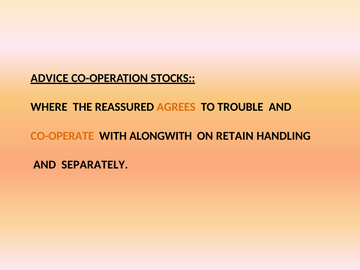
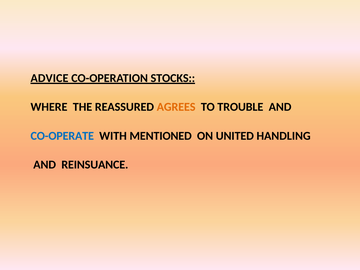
CO-OPERATE colour: orange -> blue (62, 136)
ALONGWITH: ALONGWITH -> MENTIONED (161, 136)
RETAIN: RETAIN -> UNITED (235, 136)
SEPARATELY: SEPARATELY -> REINSUANCE (95, 165)
